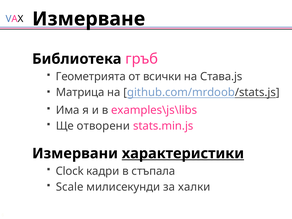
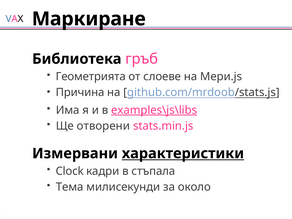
Измерване: Измерване -> Маркиране (89, 19)
всички: всички -> слоеве (162, 77)
Става.js: Става.js -> Мери.js (221, 77)
Матрица: Матрица -> Причина (80, 92)
examples\js\libs underline: none -> present (154, 110)
Scale: Scale -> Тема (70, 187)
халки: халки -> около (194, 187)
